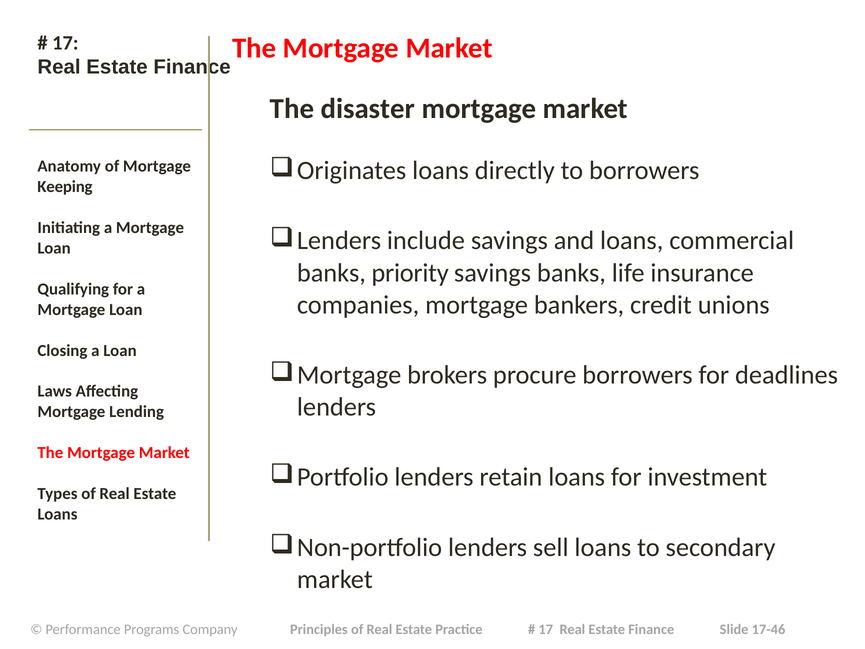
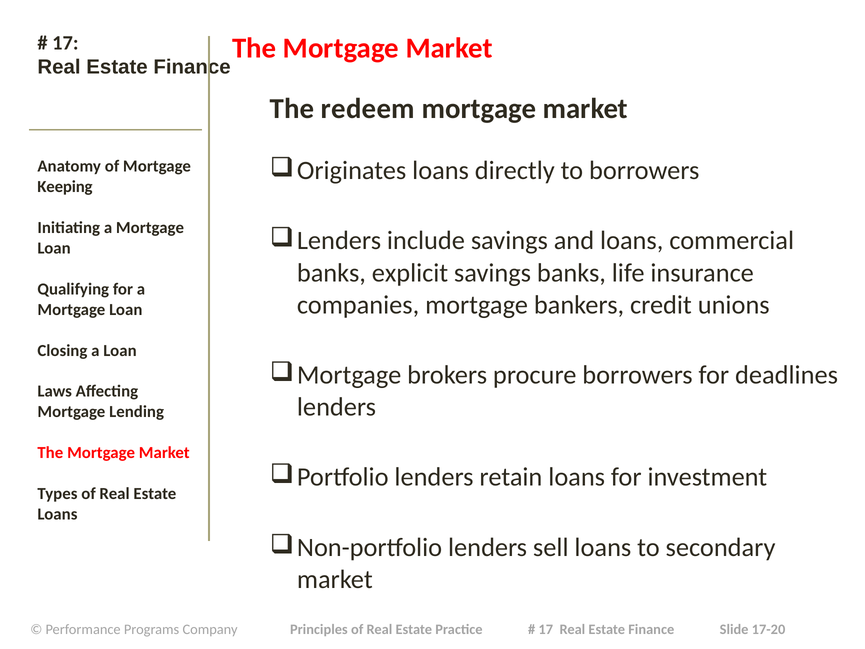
disaster: disaster -> redeem (368, 109)
priority: priority -> explicit (410, 273)
17-46: 17-46 -> 17-20 (769, 629)
